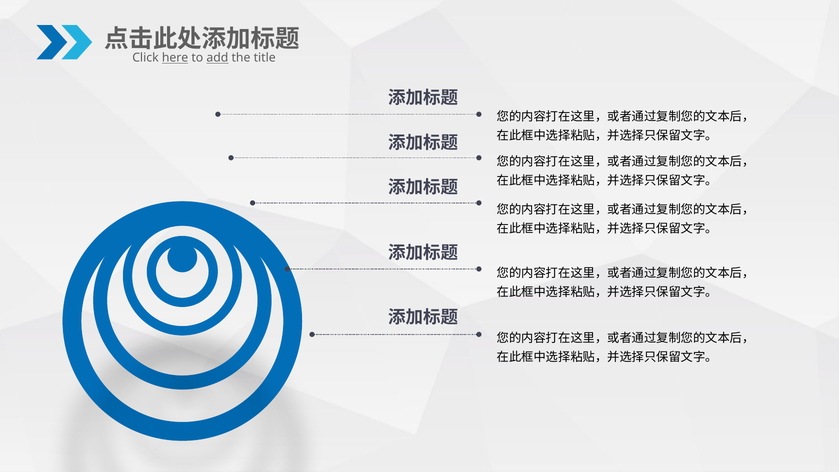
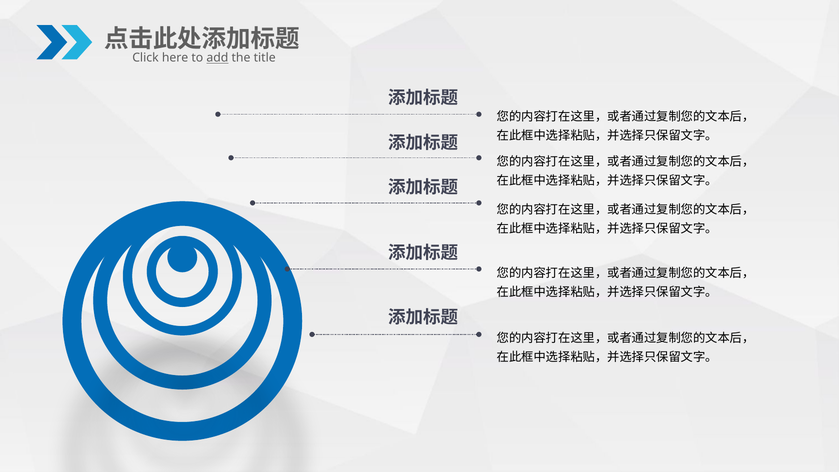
here underline: present -> none (175, 58)
